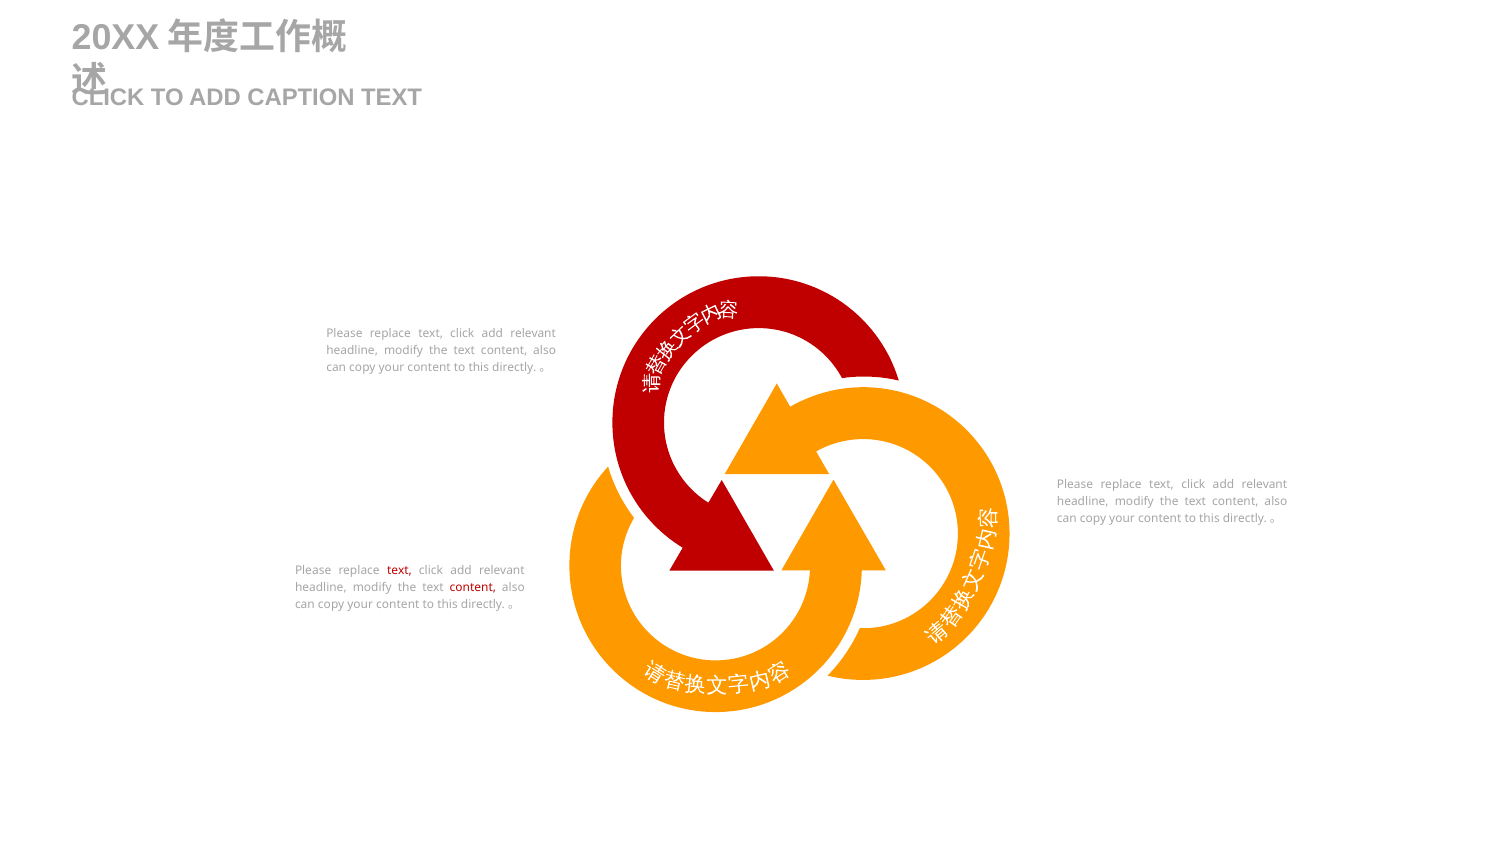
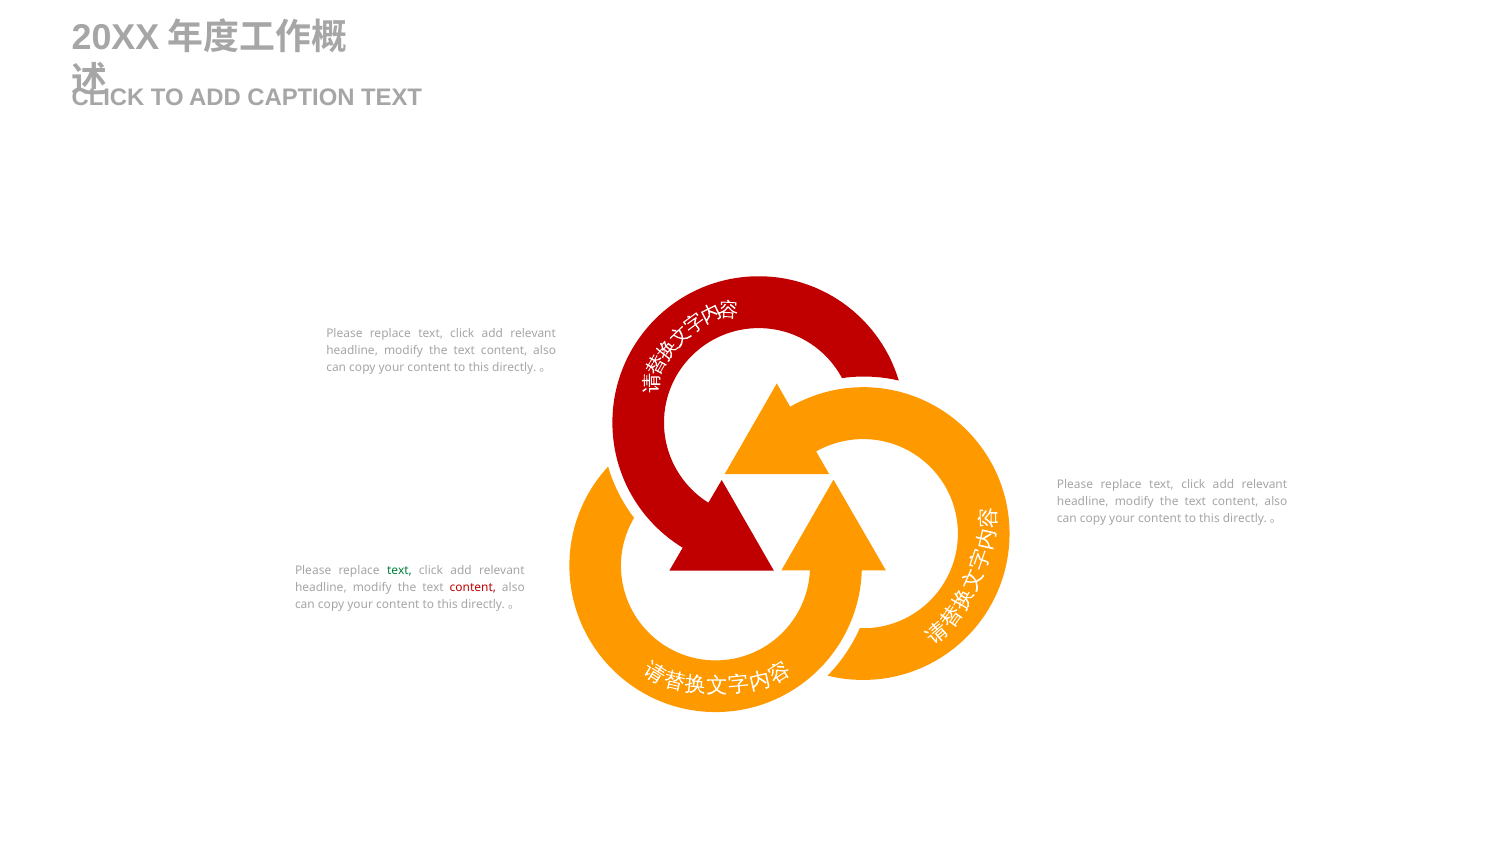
text colour: red -> green (399, 570)
